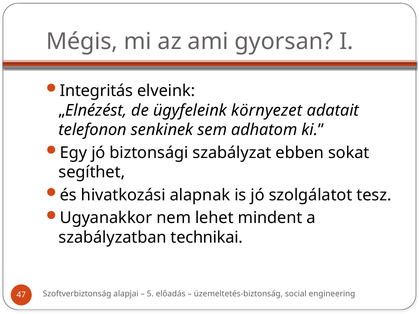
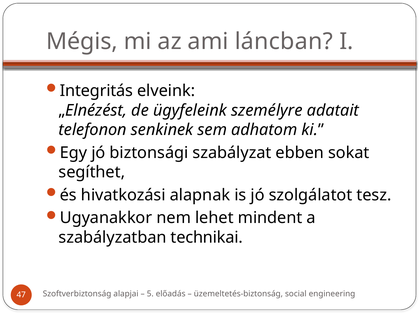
gyorsan: gyorsan -> láncban (284, 42)
környezet: környezet -> személyre (267, 110)
